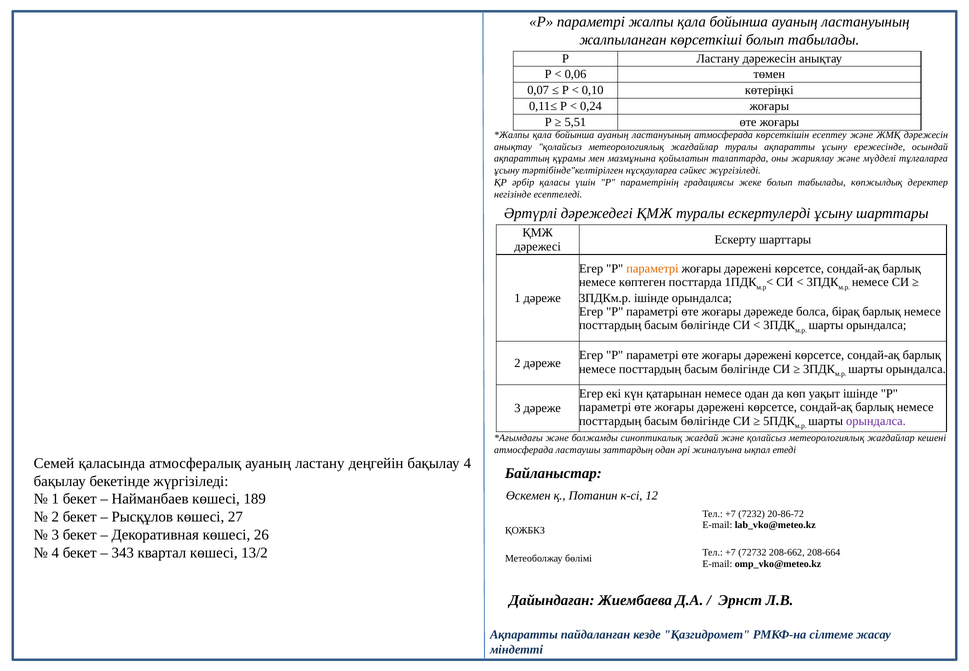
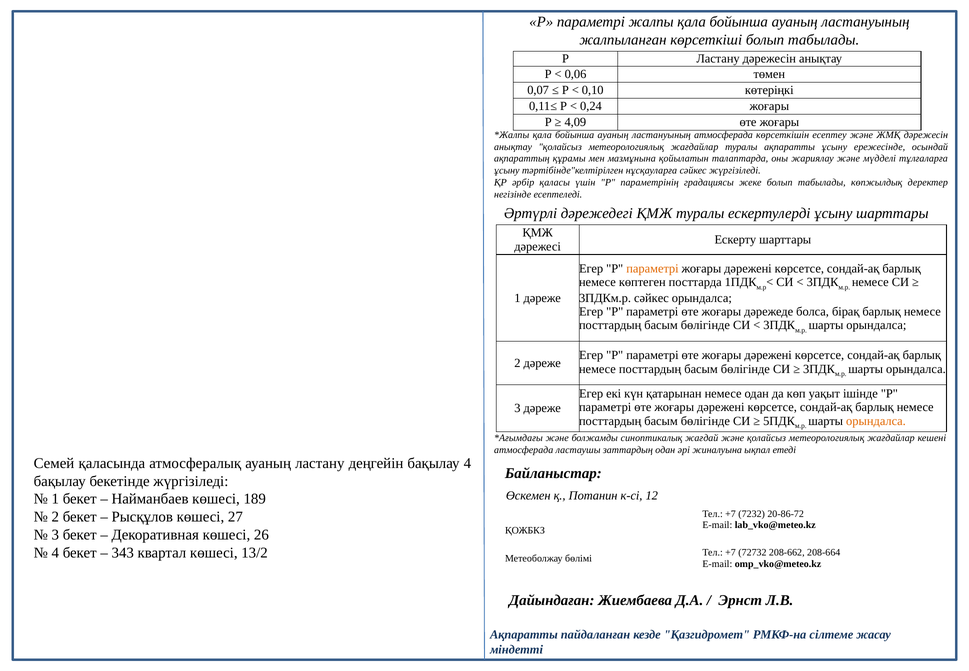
5,51: 5,51 -> 4,09 (575, 122)
3ПДКм.р ішінде: ішінде -> сәйкес (651, 298)
орындалса colour: purple -> orange (876, 421)
